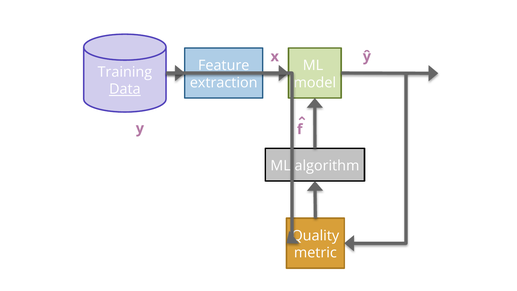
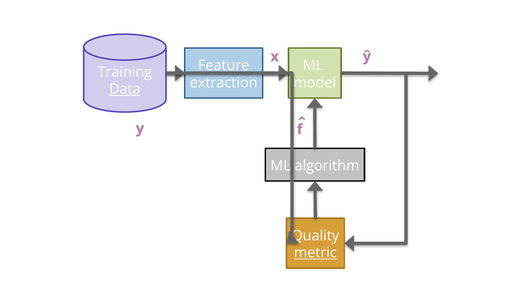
metric underline: none -> present (315, 253)
